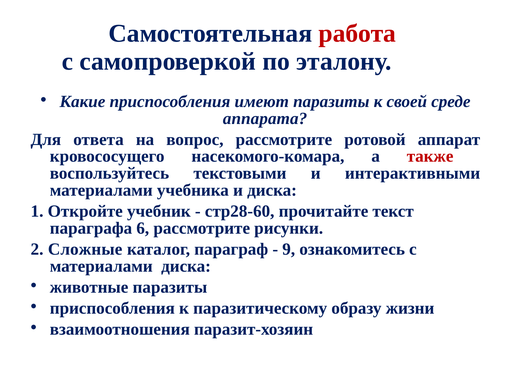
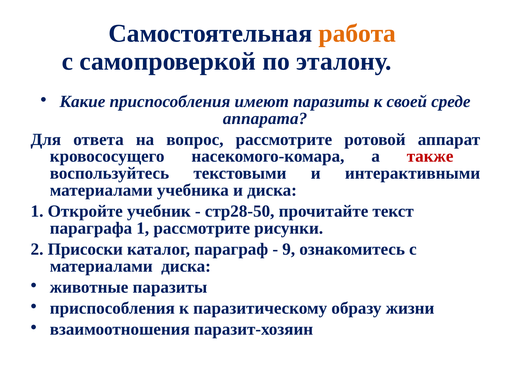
работа colour: red -> orange (357, 33)
стр28-60: стр28-60 -> стр28-50 (240, 211)
параграфа 6: 6 -> 1 (143, 228)
Сложные: Сложные -> Присоски (85, 249)
